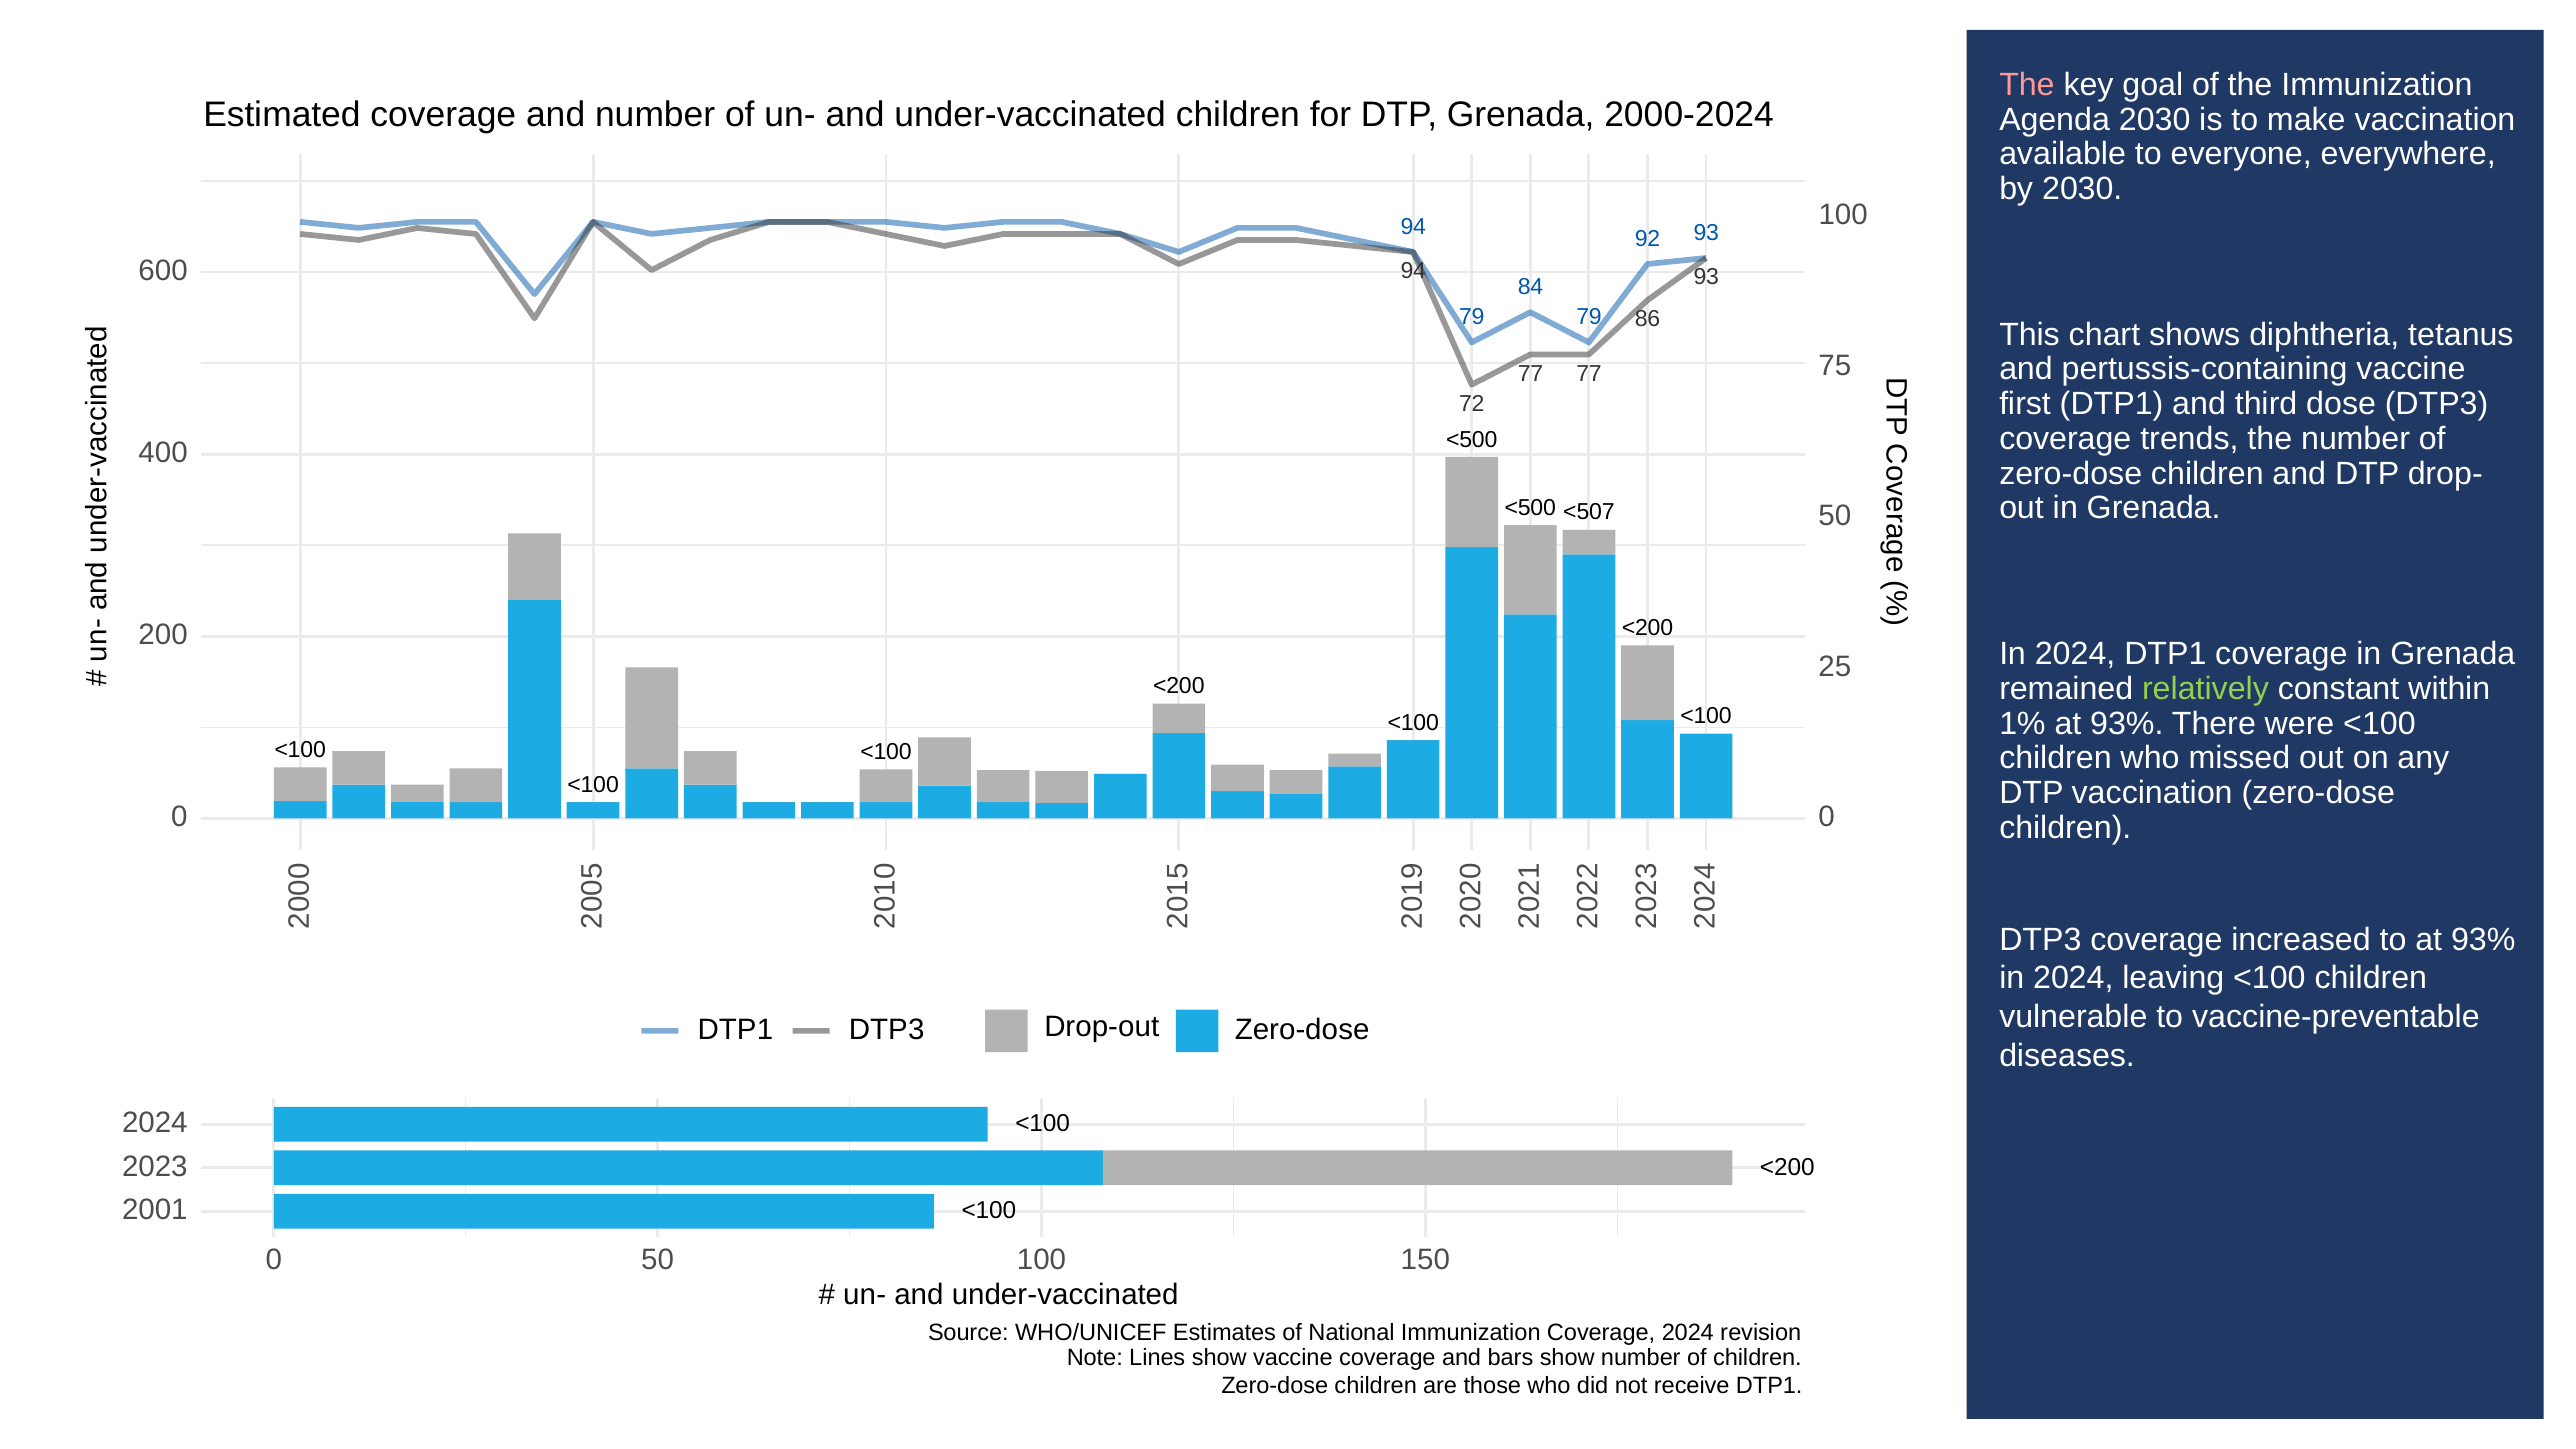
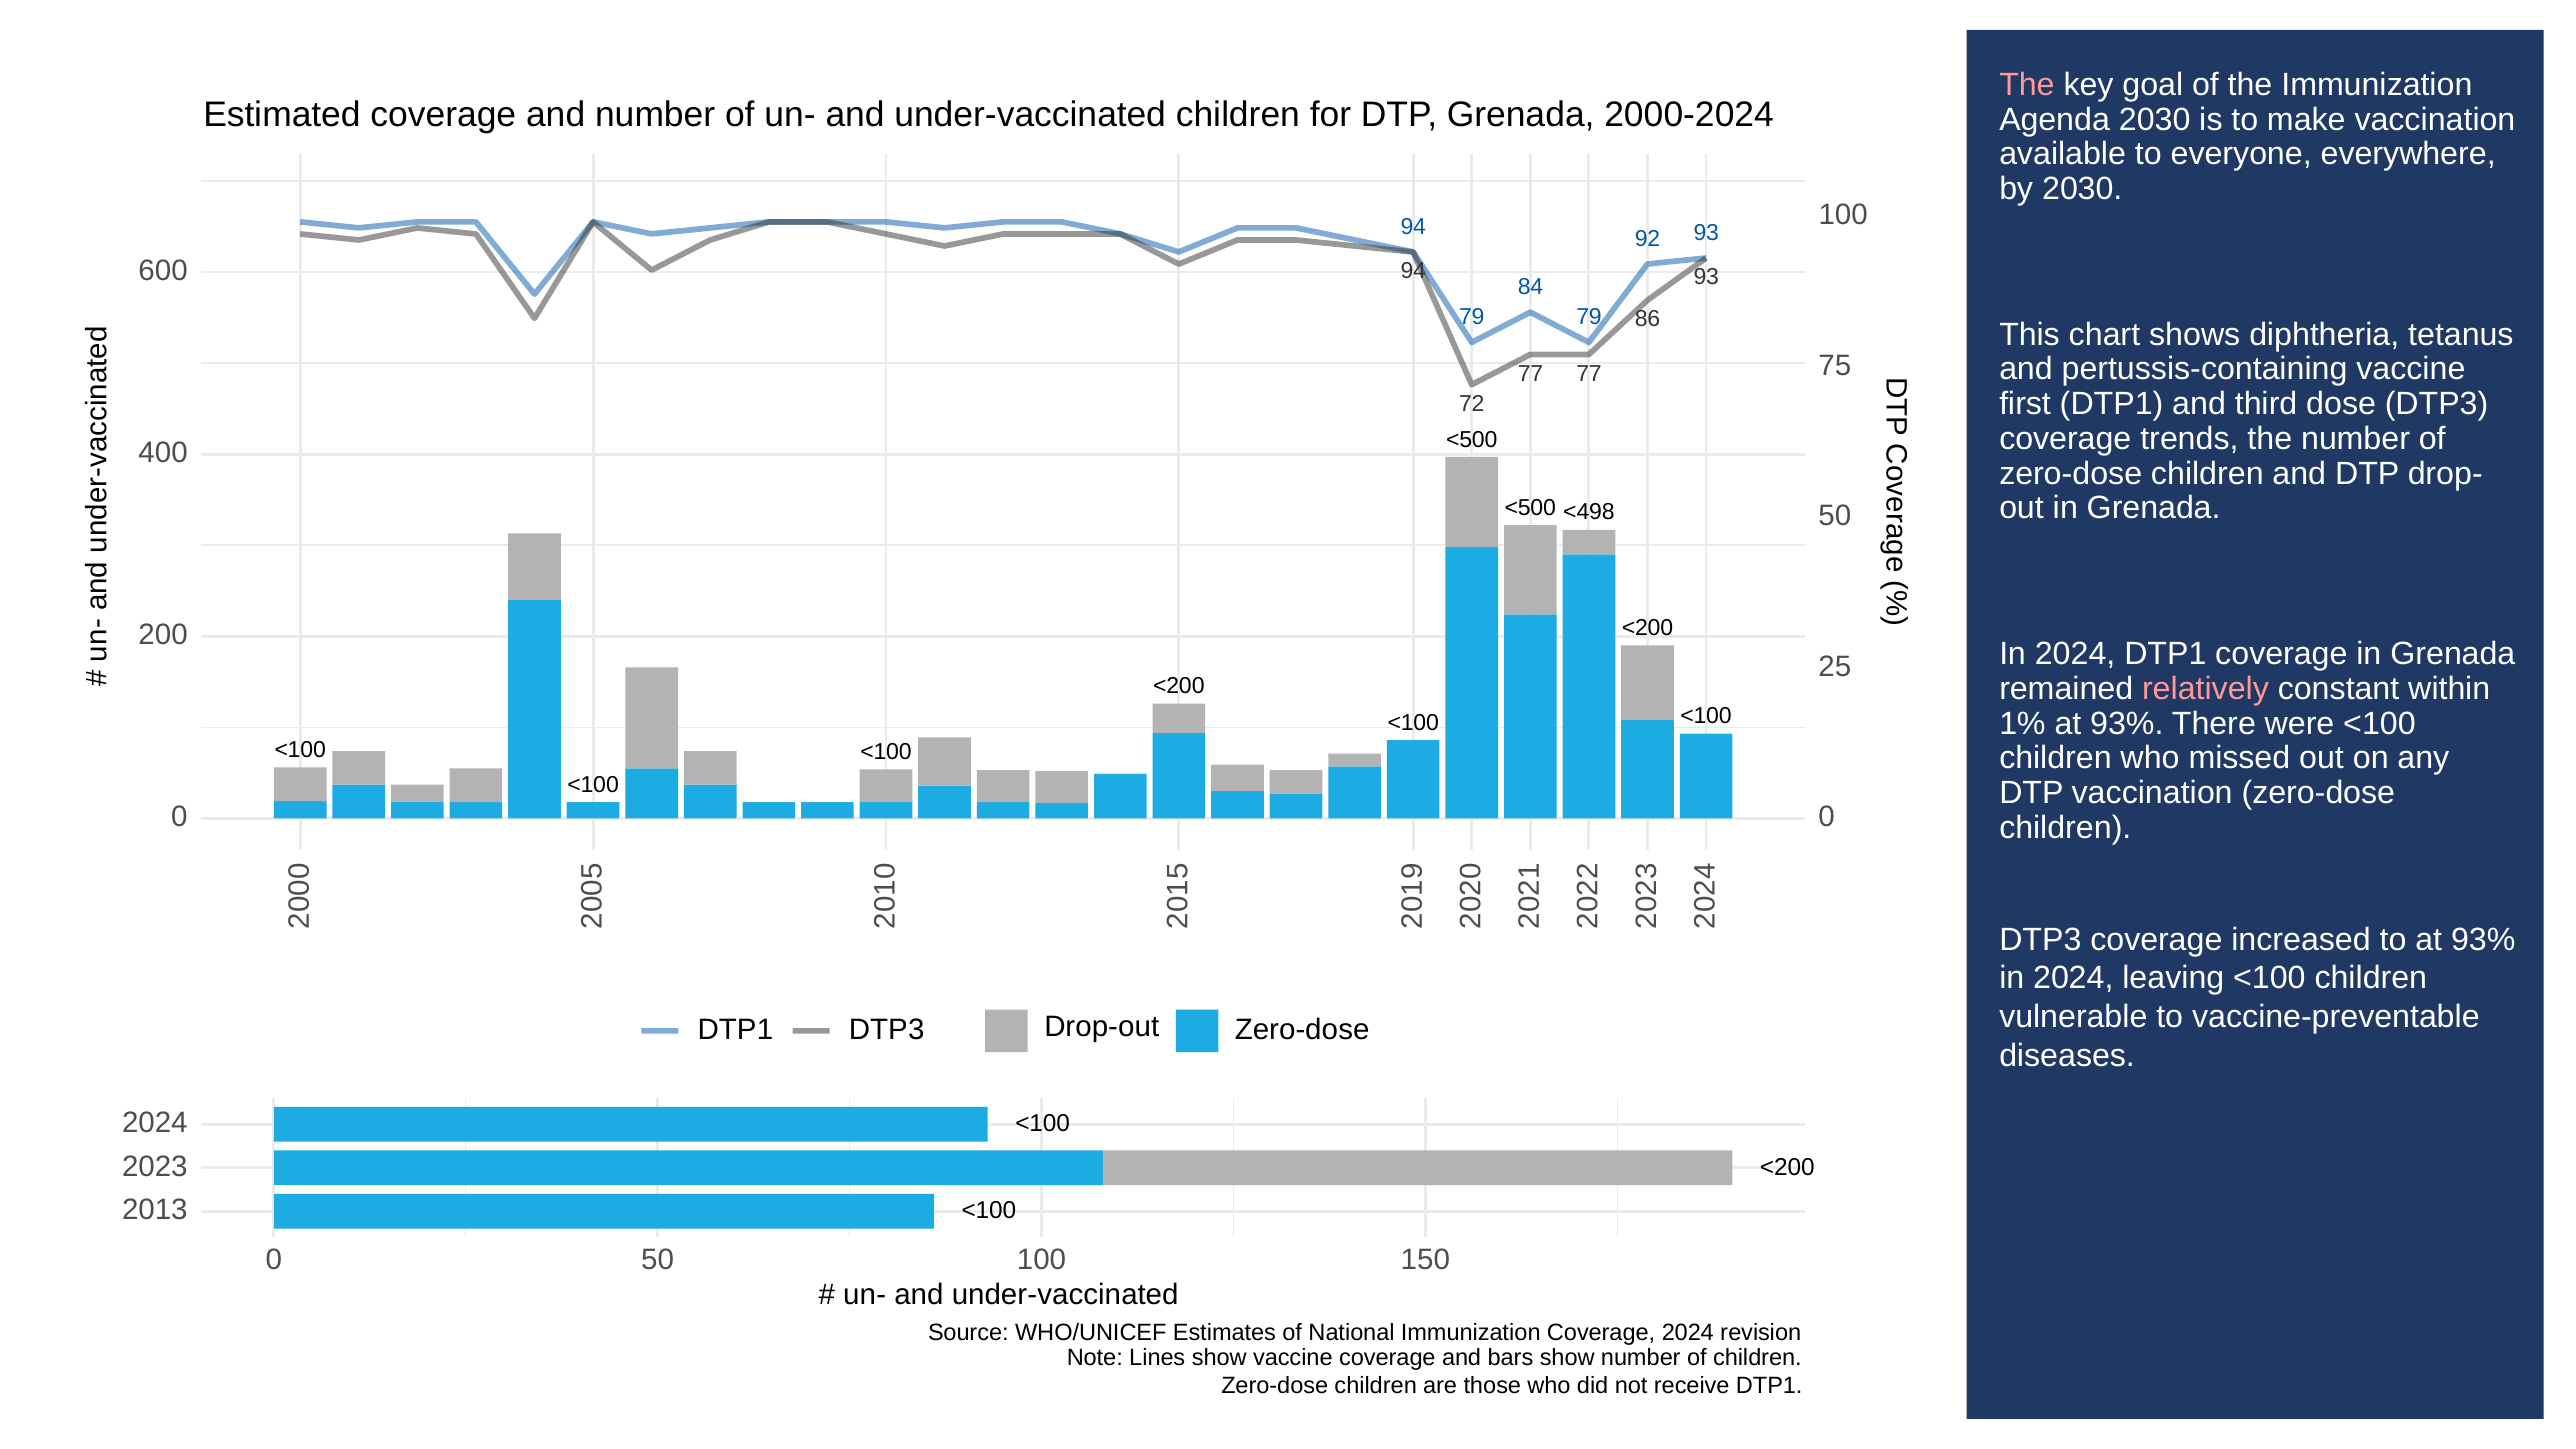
<507: <507 -> <498 (1589, 512)
relatively colour: light green -> pink (2205, 689)
2001: 2001 -> 2013 (155, 1210)
